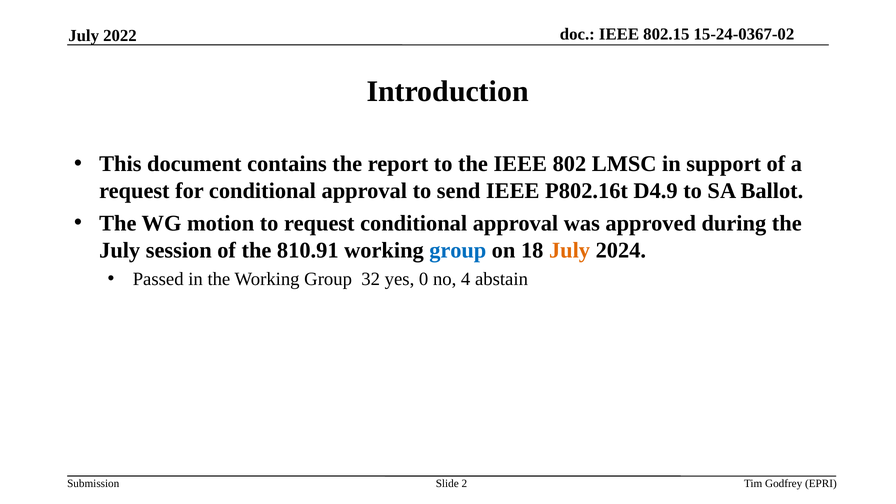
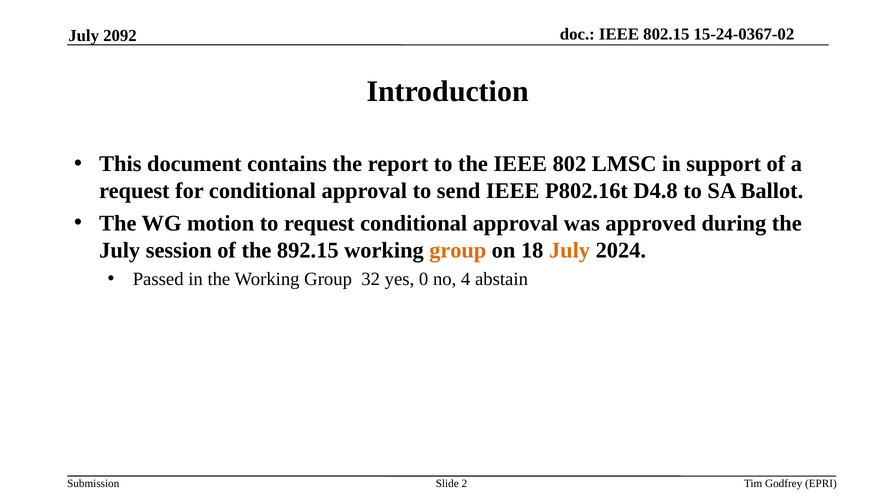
2022: 2022 -> 2092 (120, 35)
D4.9: D4.9 -> D4.8 (656, 191)
810.91: 810.91 -> 892.15 (308, 250)
group colour: blue -> orange (458, 250)
